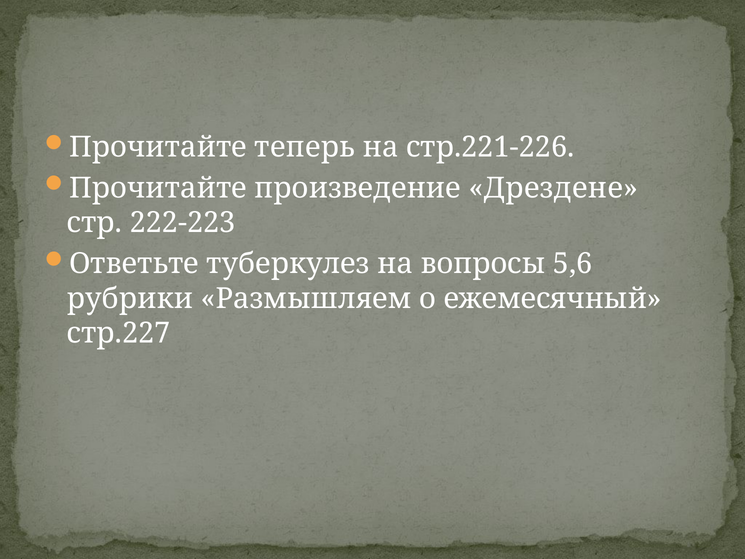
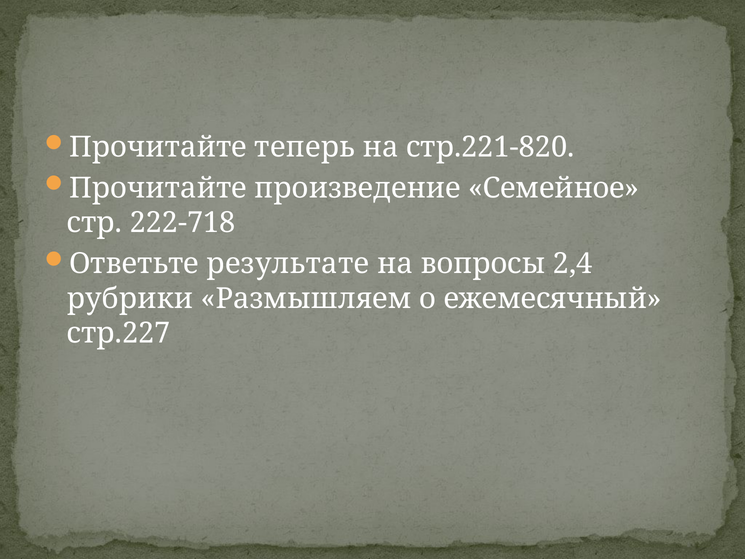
стр.221-226: стр.221-226 -> стр.221-820 (490, 147)
Дрездене: Дрездене -> Семейное (554, 188)
222-223: 222-223 -> 222-718 (183, 223)
туберкулез: туберкулез -> результате (288, 264)
5,6: 5,6 -> 2,4 (573, 264)
